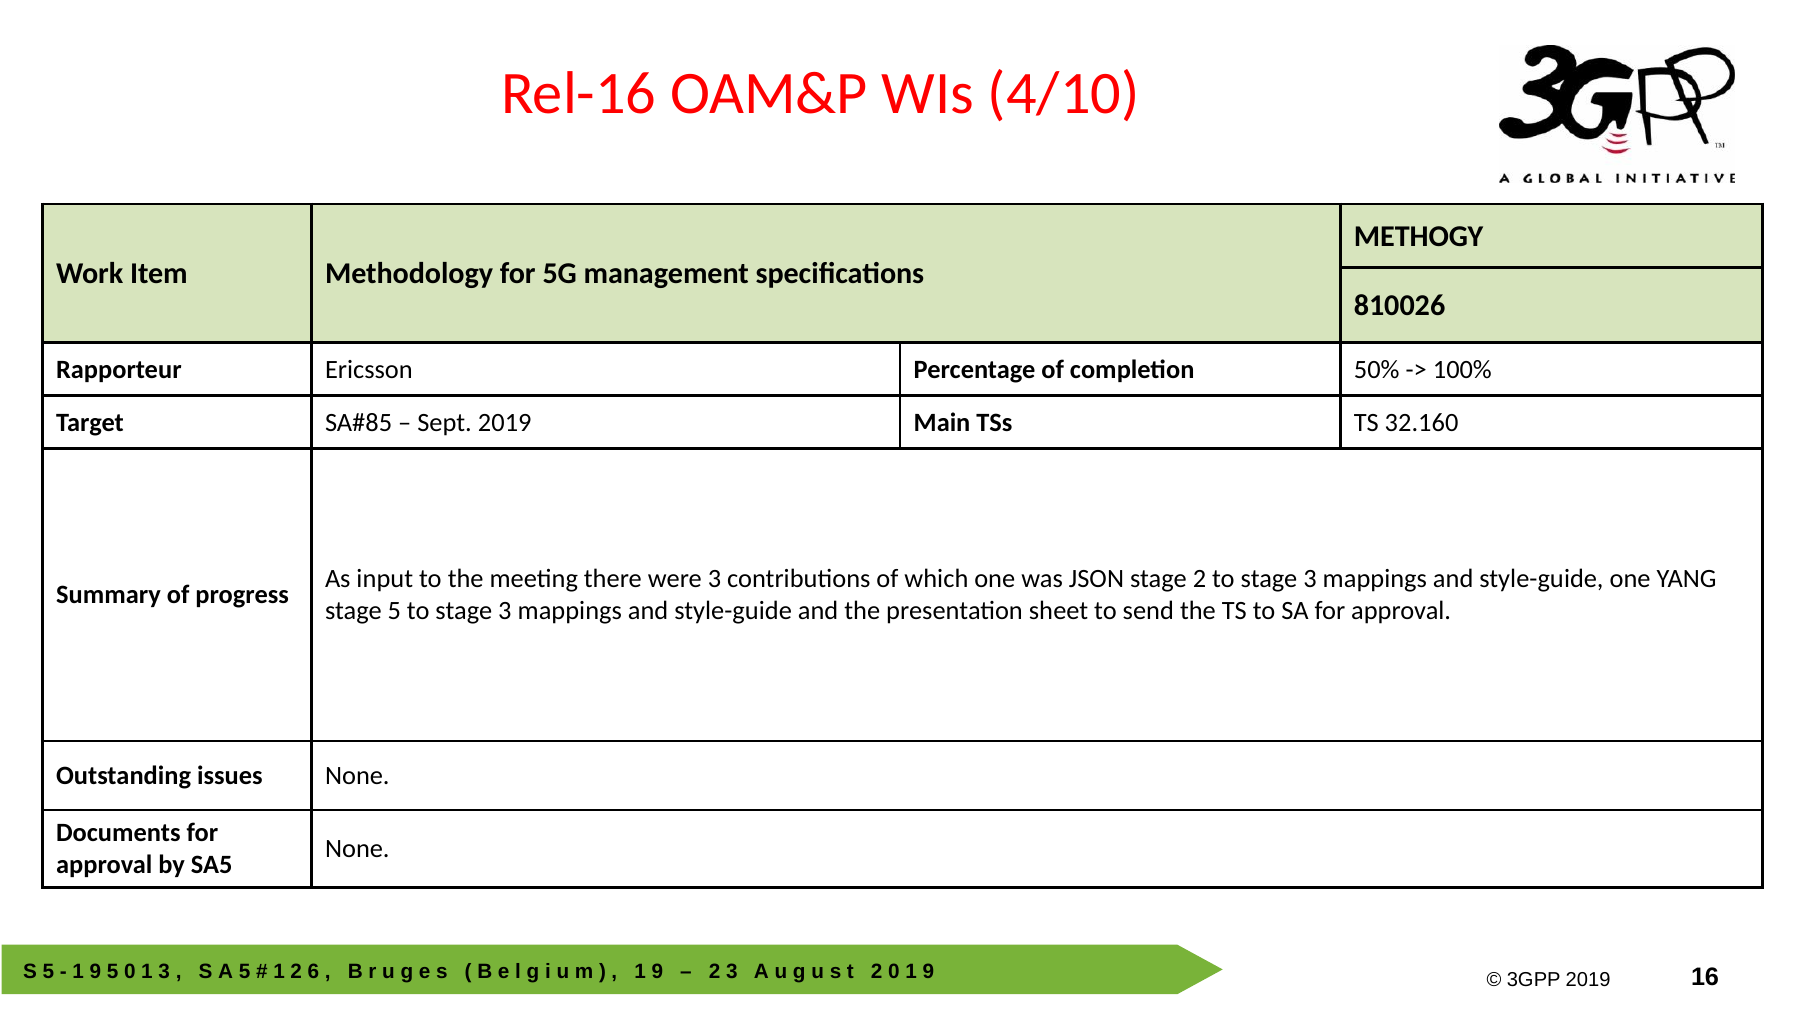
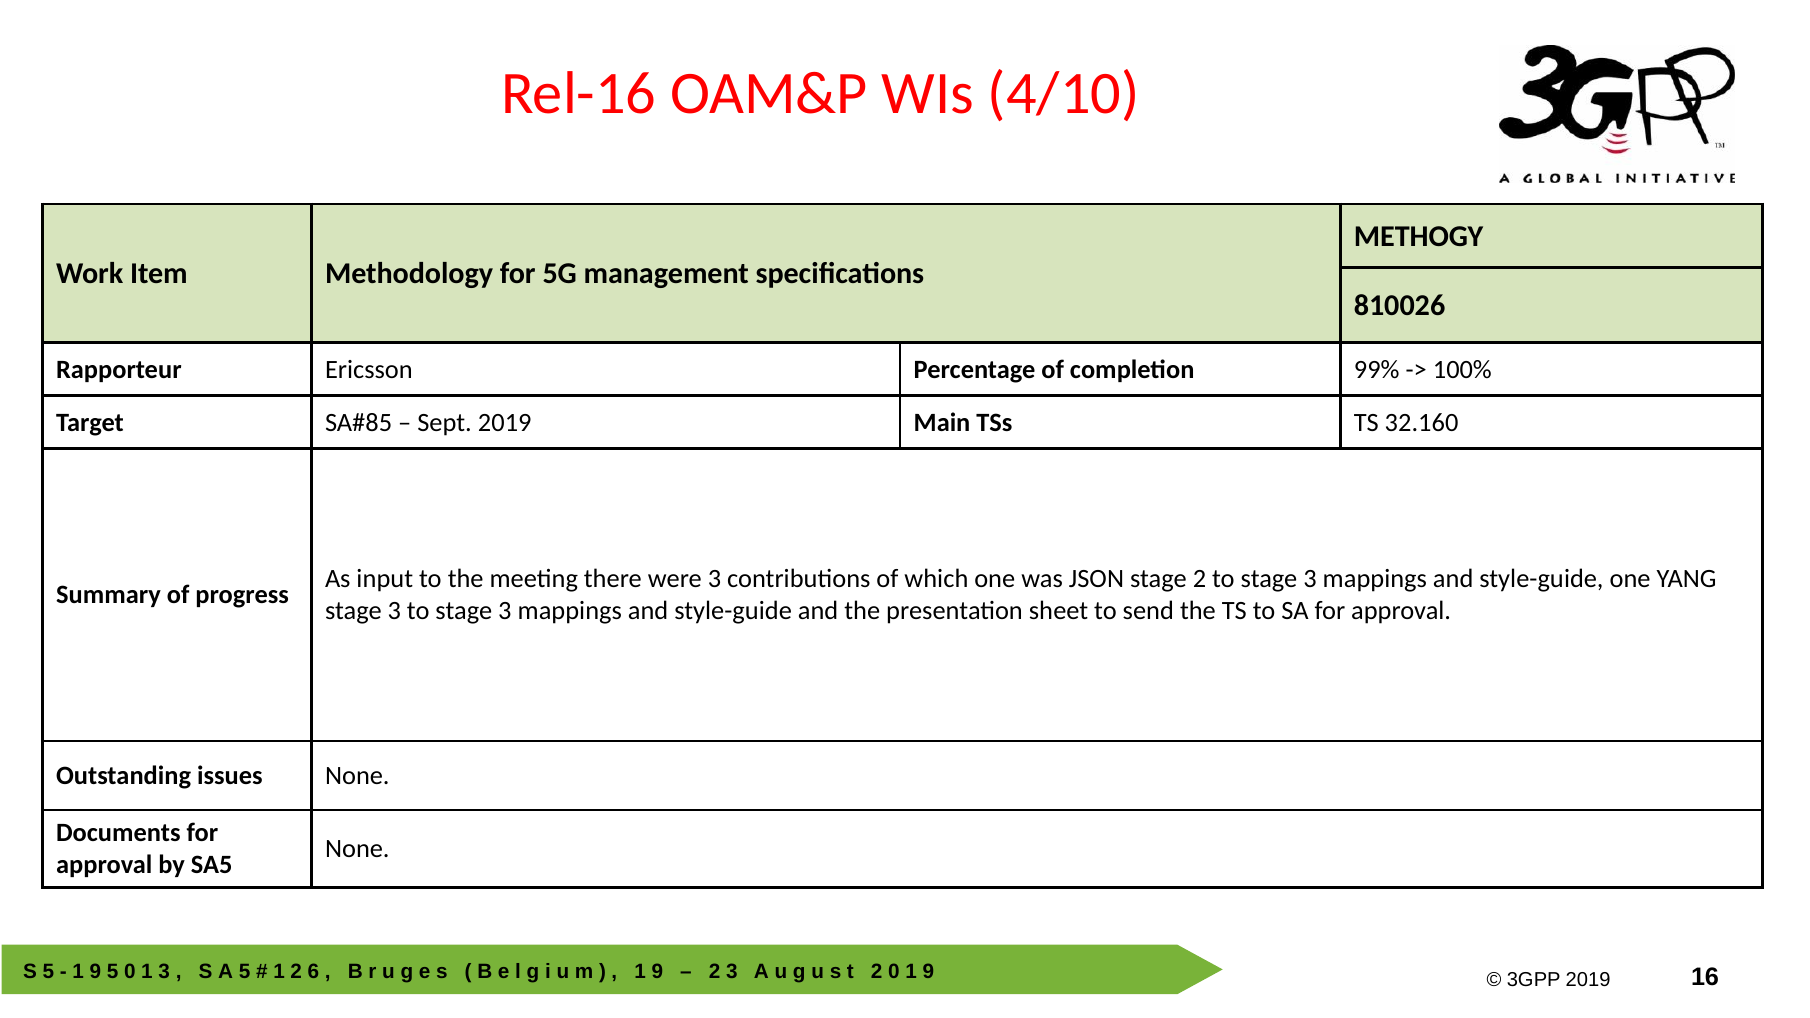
50%: 50% -> 99% (1377, 369)
5: 5 -> 3 (394, 611)
